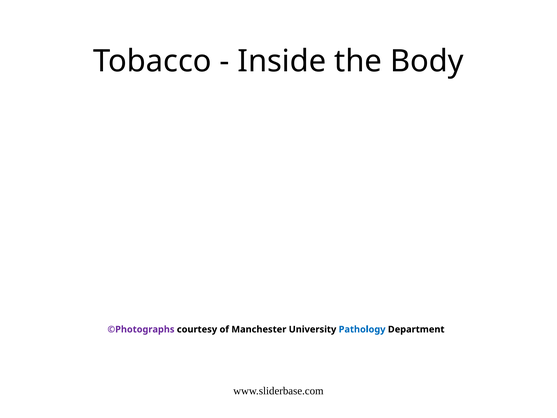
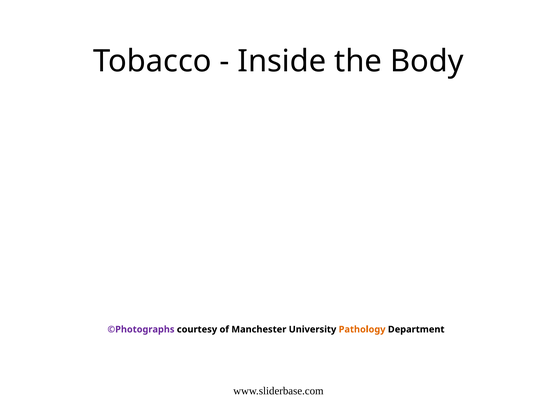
Pathology colour: blue -> orange (362, 329)
